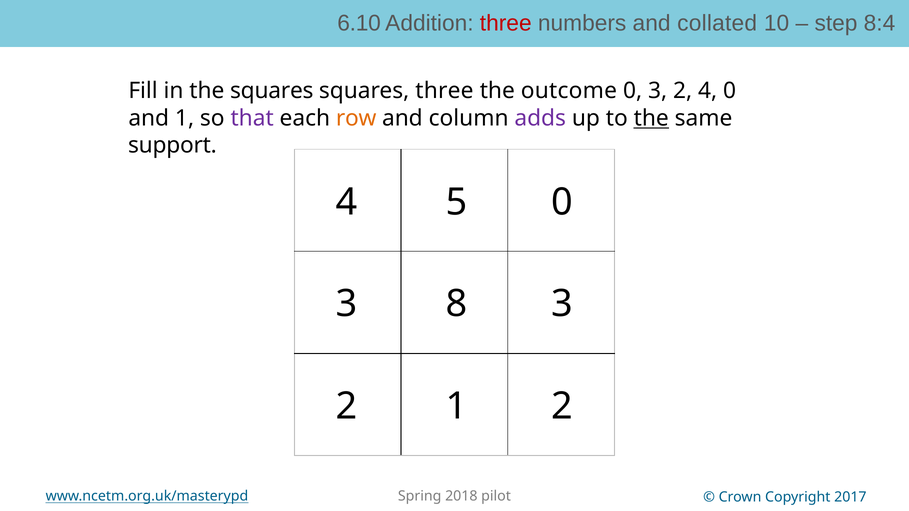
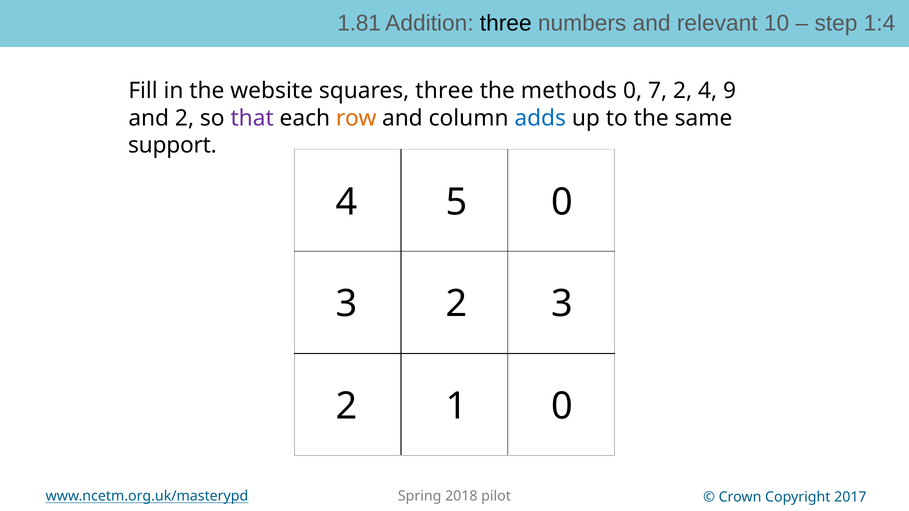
6.10: 6.10 -> 1.81 (359, 23)
three colour: red -> black (506, 23)
collated: collated -> relevant (717, 23)
8:4: 8:4 -> 1:4 (879, 23)
the squares: squares -> website (272, 91)
outcome: outcome -> methods (569, 91)
0 3: 3 -> 7 (658, 91)
4 0: 0 -> 9 (730, 91)
and 1: 1 -> 2 (185, 118)
adds colour: purple -> blue (540, 118)
the underline: present -> none (651, 118)
8: 8 -> 2 (456, 304)
1 2: 2 -> 0 (562, 406)
